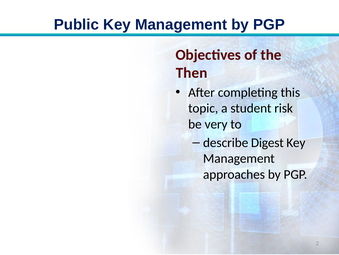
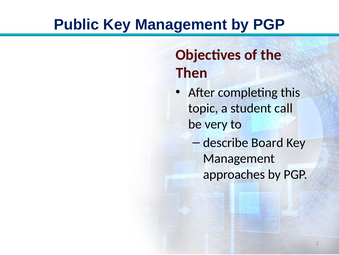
risk: risk -> call (284, 108)
Digest: Digest -> Board (267, 142)
